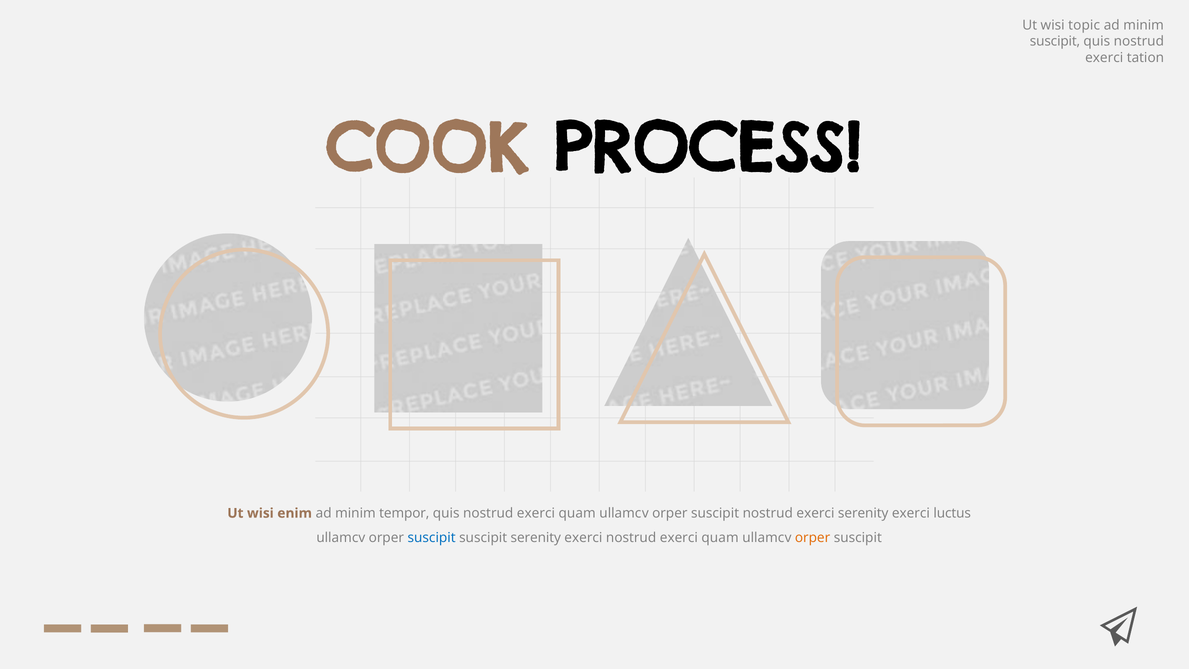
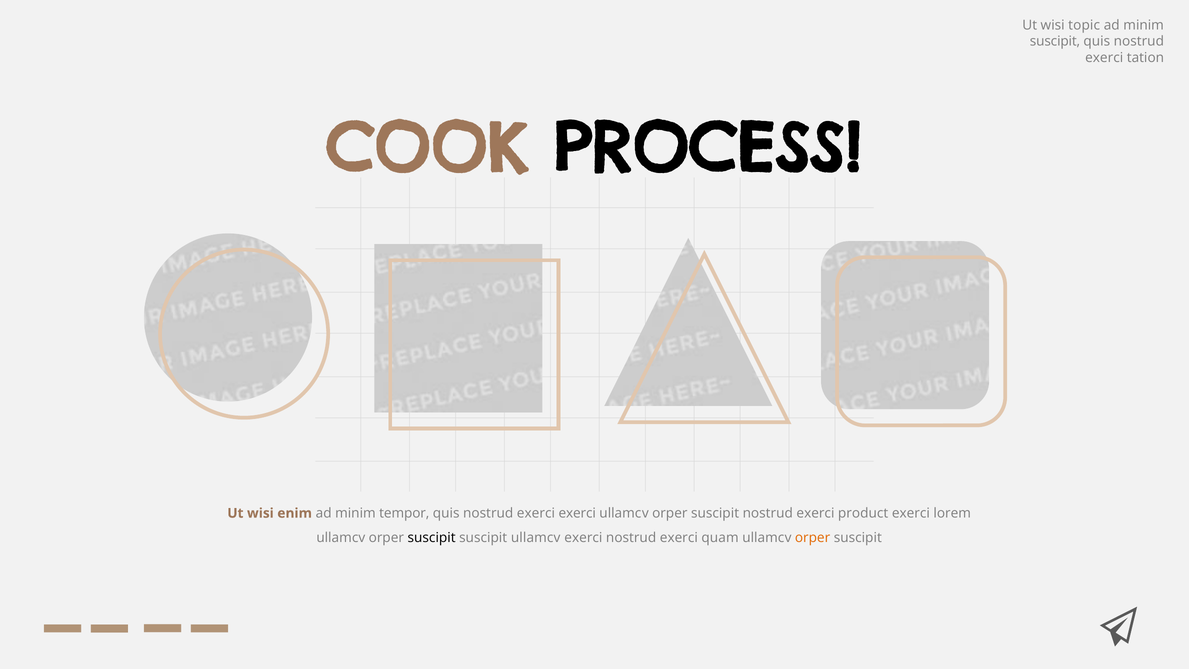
quis nostrud exerci quam: quam -> exerci (577, 513)
exerci serenity: serenity -> product (863, 513)
luctus: luctus -> lorem (952, 513)
suscipit colour: blue -> black (432, 538)
suscipit serenity: serenity -> ullamcv (536, 538)
